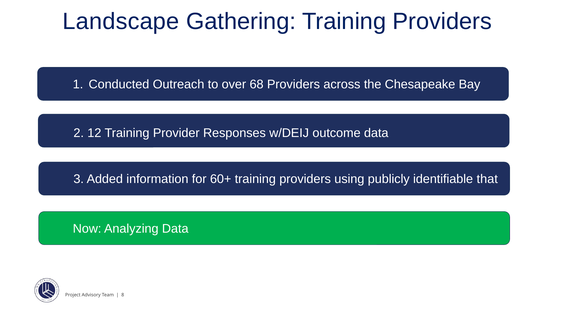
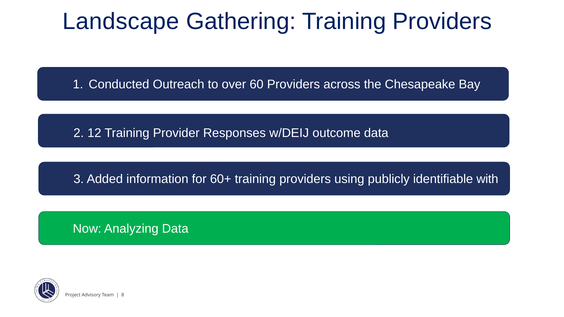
68: 68 -> 60 (257, 85)
that: that -> with (487, 179)
